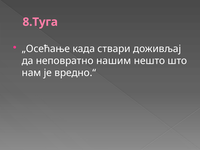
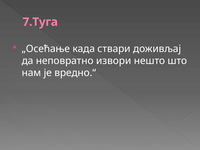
8.Туга: 8.Туга -> 7.Туга (40, 22)
нашим: нашим -> извори (114, 61)
